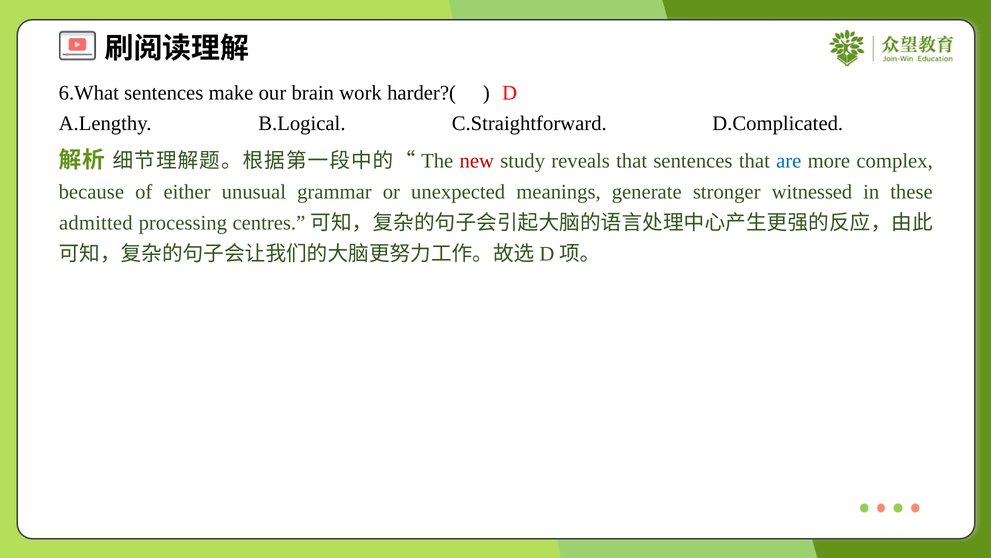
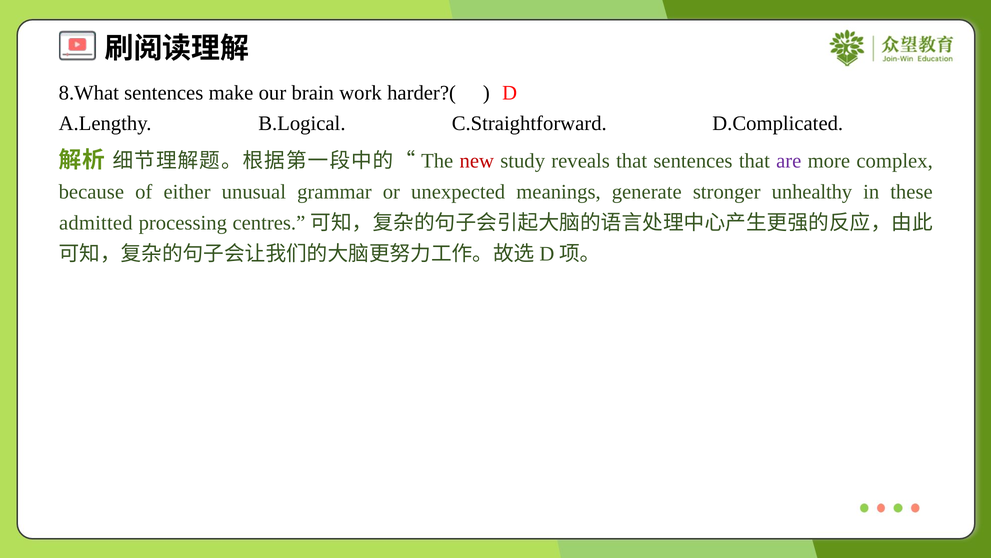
6.What: 6.What -> 8.What (89, 93)
are colour: blue -> purple (789, 161)
witnessed: witnessed -> unhealthy (812, 192)
